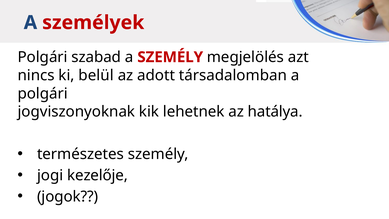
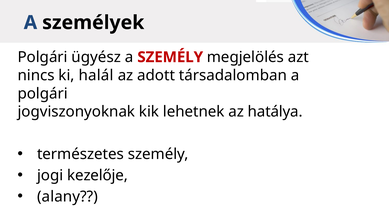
személyek colour: red -> black (93, 23)
szabad: szabad -> ügyész (96, 57)
belül: belül -> halál (96, 75)
jogok: jogok -> alany (67, 196)
